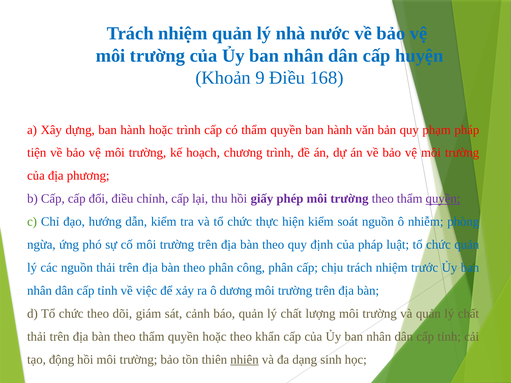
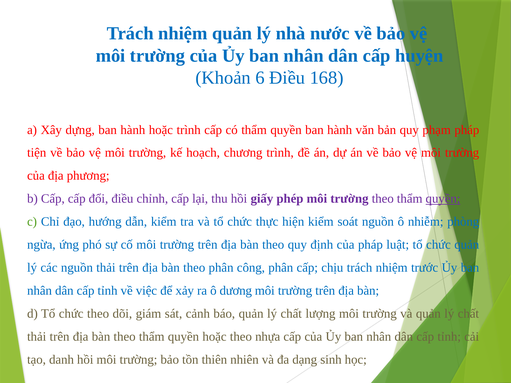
9: 9 -> 6 (260, 78)
khẩn: khẩn -> nhựa (268, 337)
động: động -> danh (61, 360)
nhiên underline: present -> none (244, 360)
